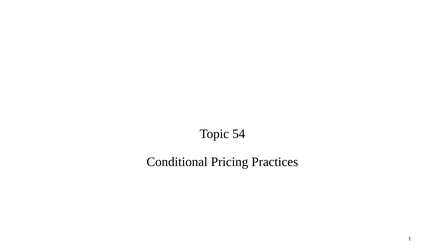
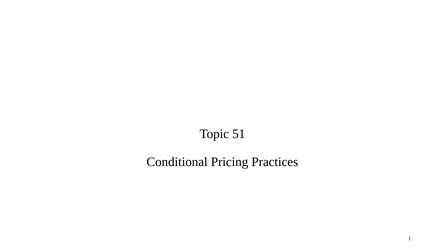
54: 54 -> 51 (239, 134)
